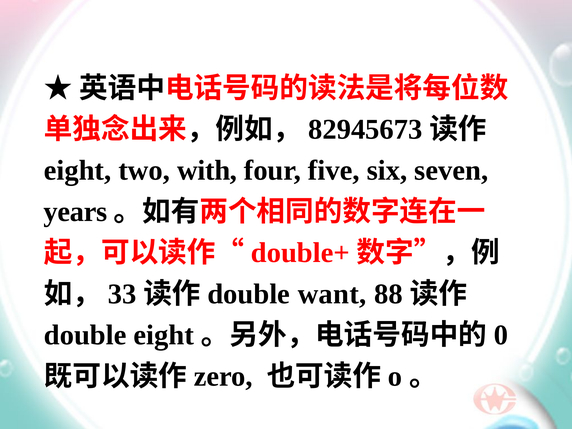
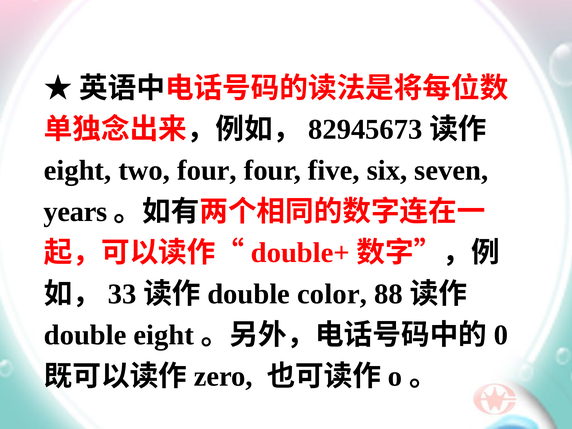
two with: with -> four (207, 171)
want: want -> color (332, 294)
